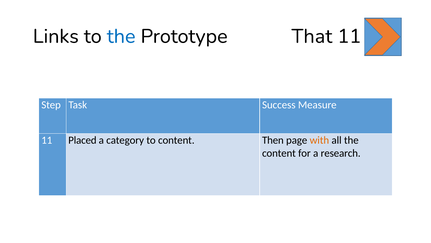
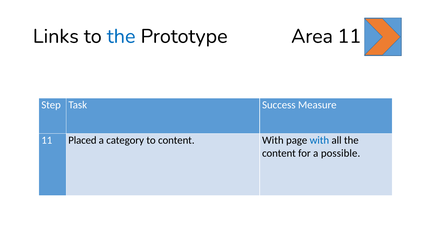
That: That -> Area (312, 36)
content Then: Then -> With (273, 140)
with colour: orange -> blue (319, 140)
research: research -> possible (341, 153)
